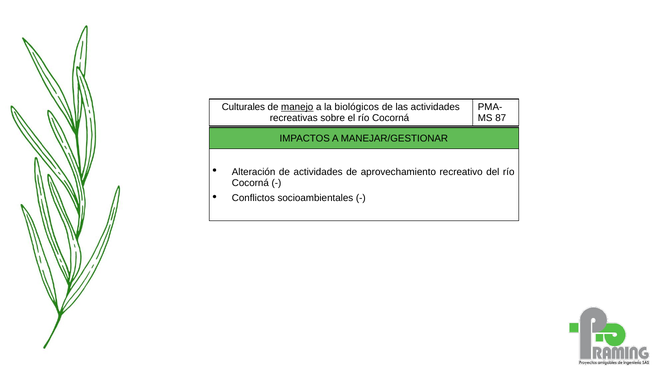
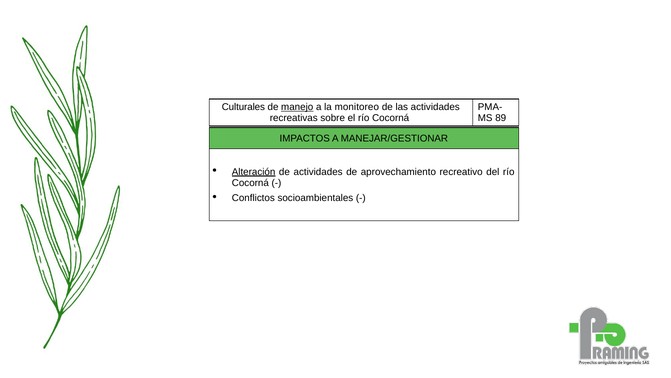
biológicos: biológicos -> monitoreo (357, 107)
87: 87 -> 89 (501, 118)
Alteración underline: none -> present (254, 172)
